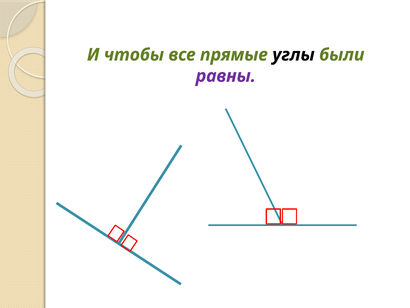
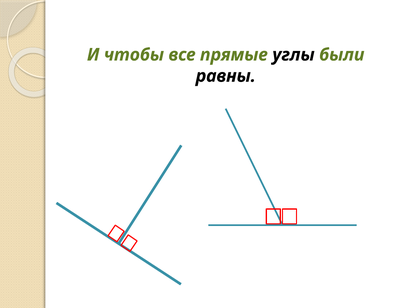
равны colour: purple -> black (226, 76)
